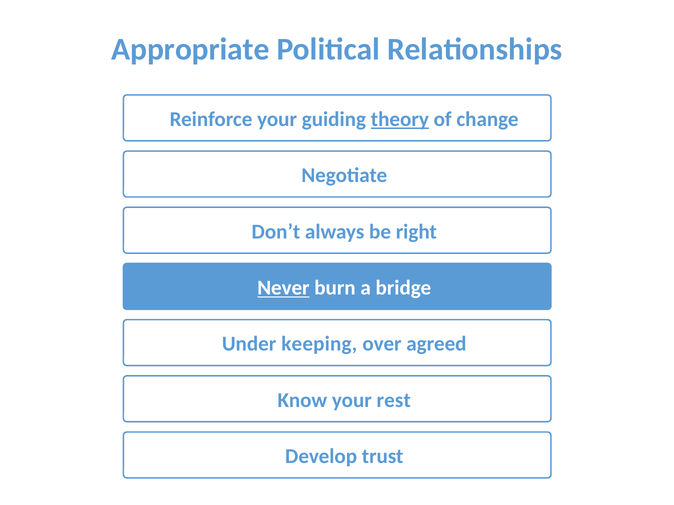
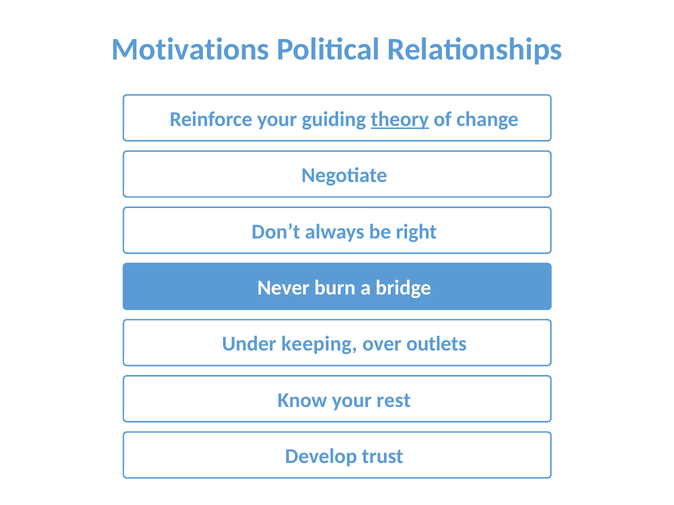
Appropriate: Appropriate -> Motivations (190, 50)
Never underline: present -> none (283, 288)
agreed: agreed -> outlets (437, 344)
